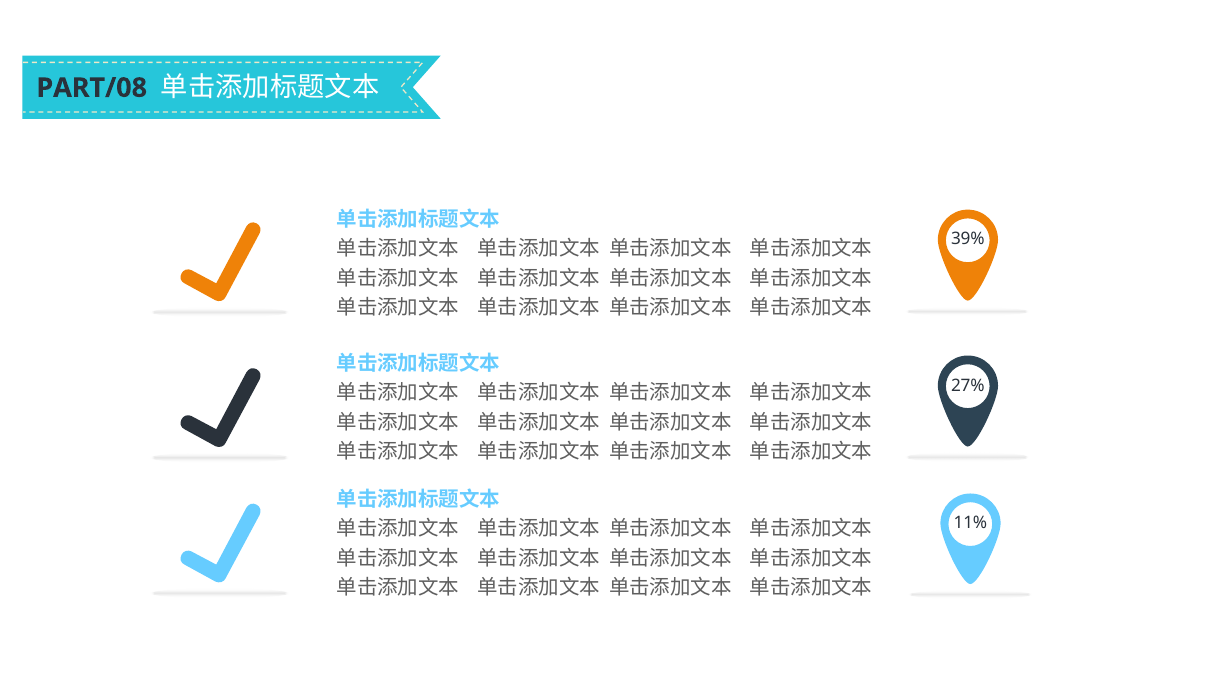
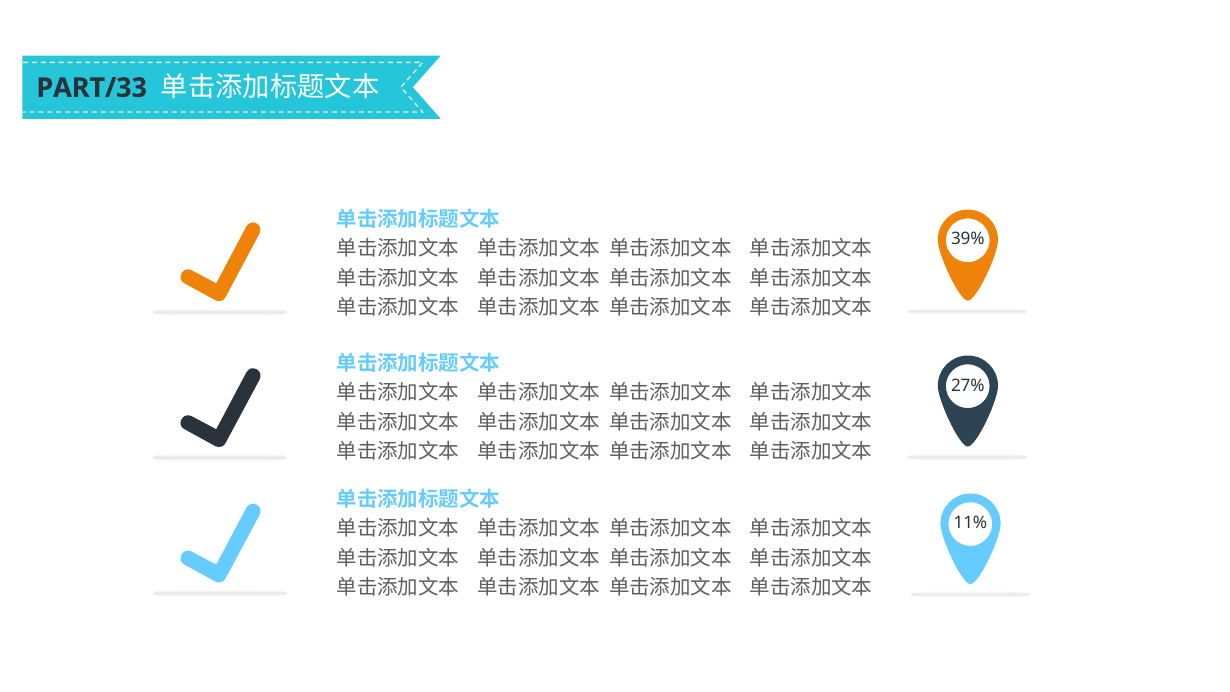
PART/08: PART/08 -> PART/33 (92, 88)
